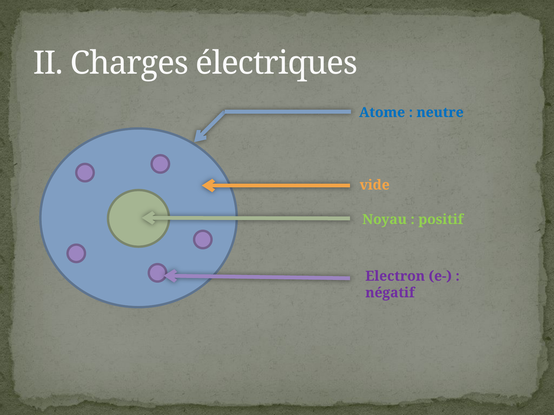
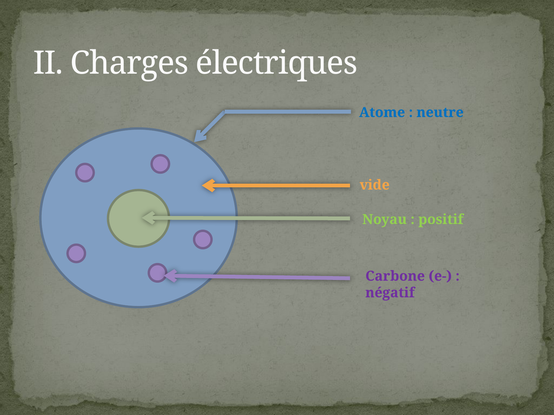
Electron: Electron -> Carbone (395, 276)
